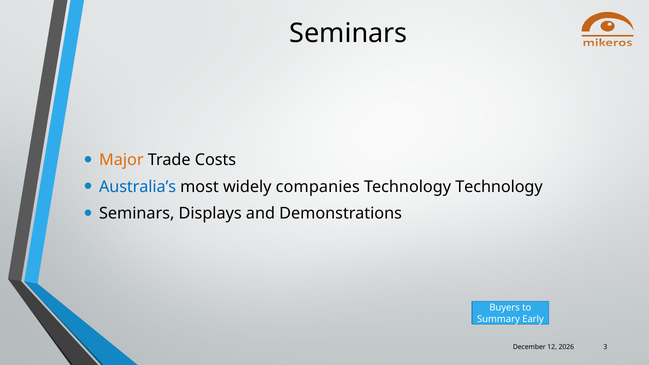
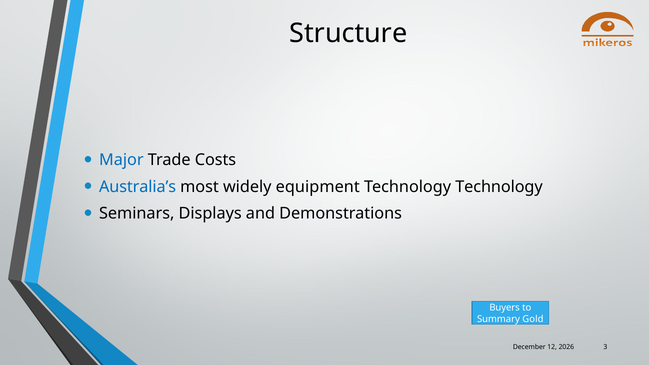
Seminars: Seminars -> Structure (348, 34)
Major colour: orange -> blue (121, 160)
companies: companies -> equipment (318, 187)
Early: Early -> Gold (533, 319)
